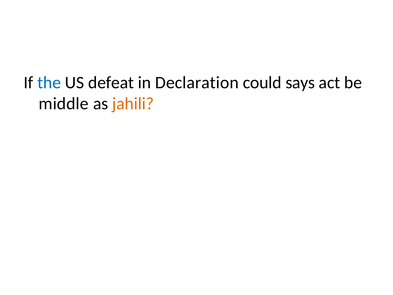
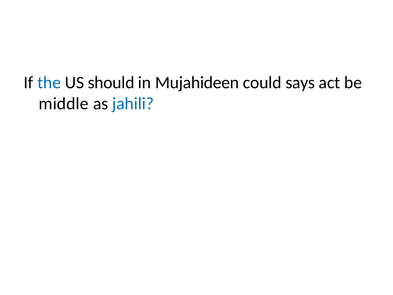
defeat: defeat -> should (111, 82)
Declaration: Declaration -> Mujahideen (197, 82)
jahili colour: orange -> blue (133, 103)
